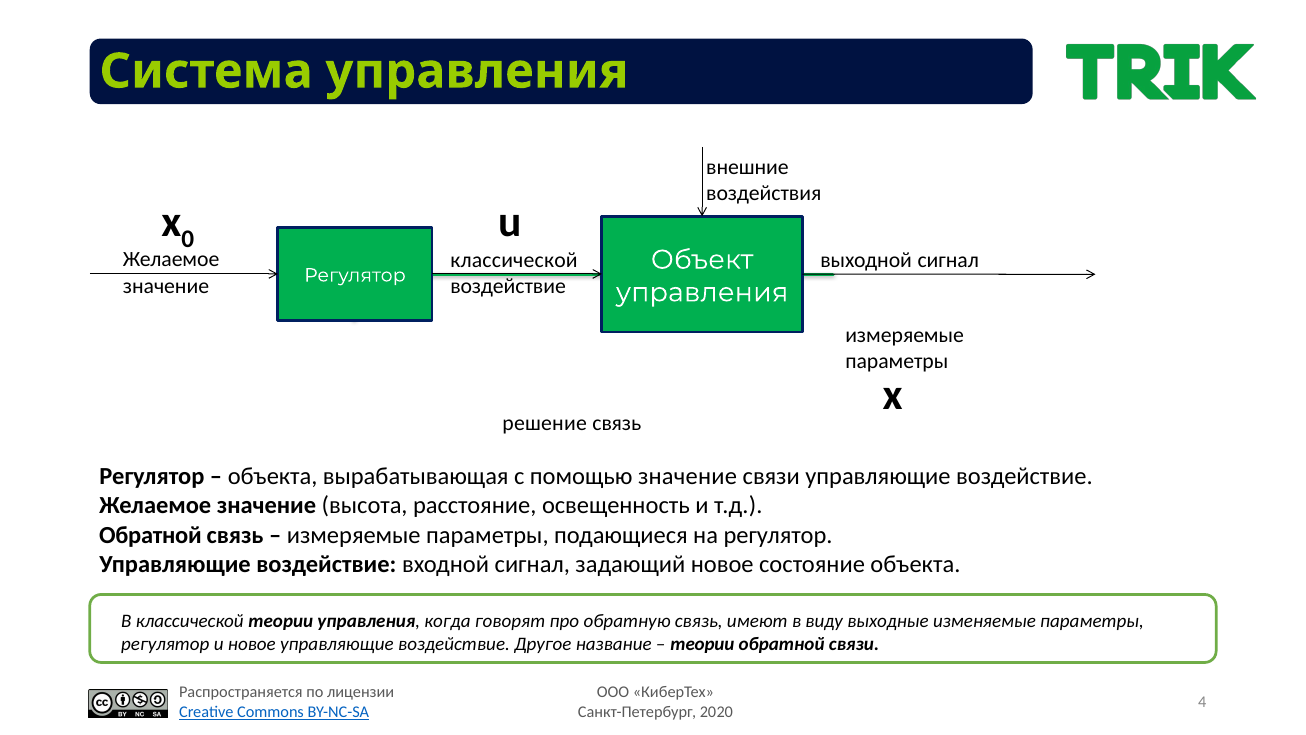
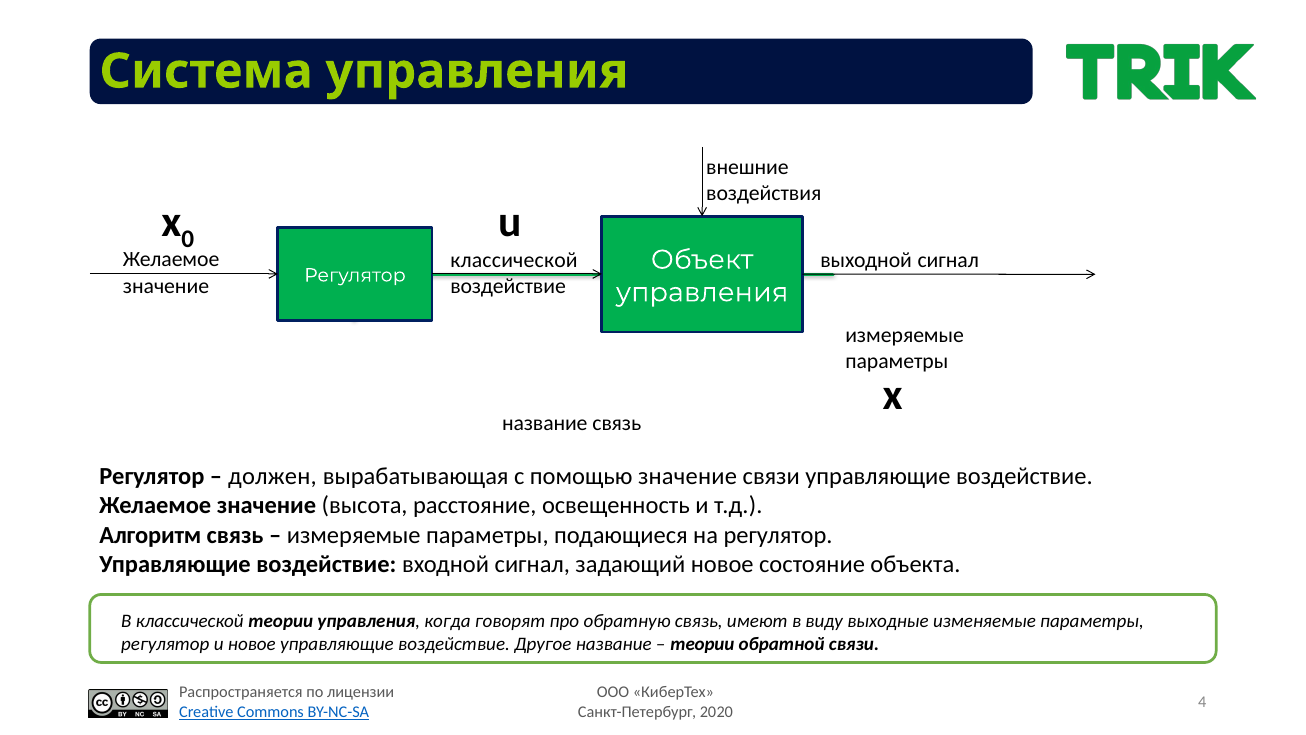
решение: решение -> название (545, 423)
объекта: объекта -> должен (272, 476)
Обратной: Обратной -> Алгоритм (150, 535)
